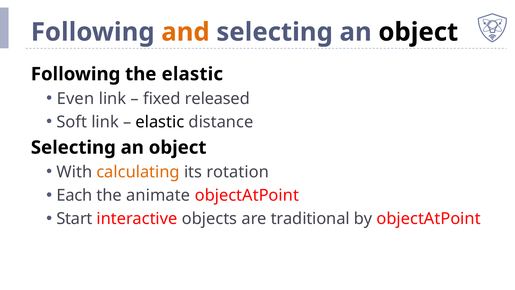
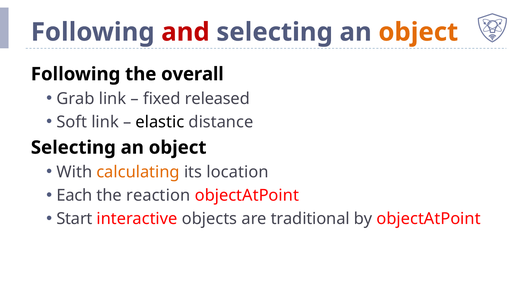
and colour: orange -> red (185, 32)
object colour: black -> orange (418, 32)
the elastic: elastic -> overall (192, 74)
Even: Even -> Grab (76, 99)
rotation: rotation -> location (238, 172)
animate: animate -> reaction (158, 195)
